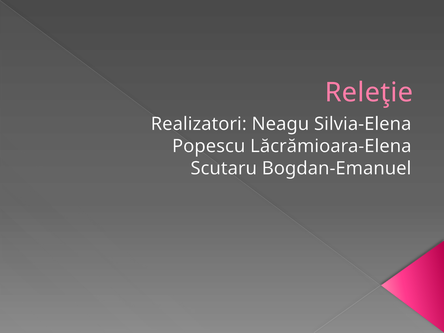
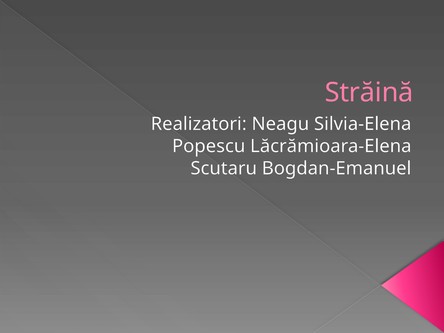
Releţie: Releţie -> Străină (369, 92)
